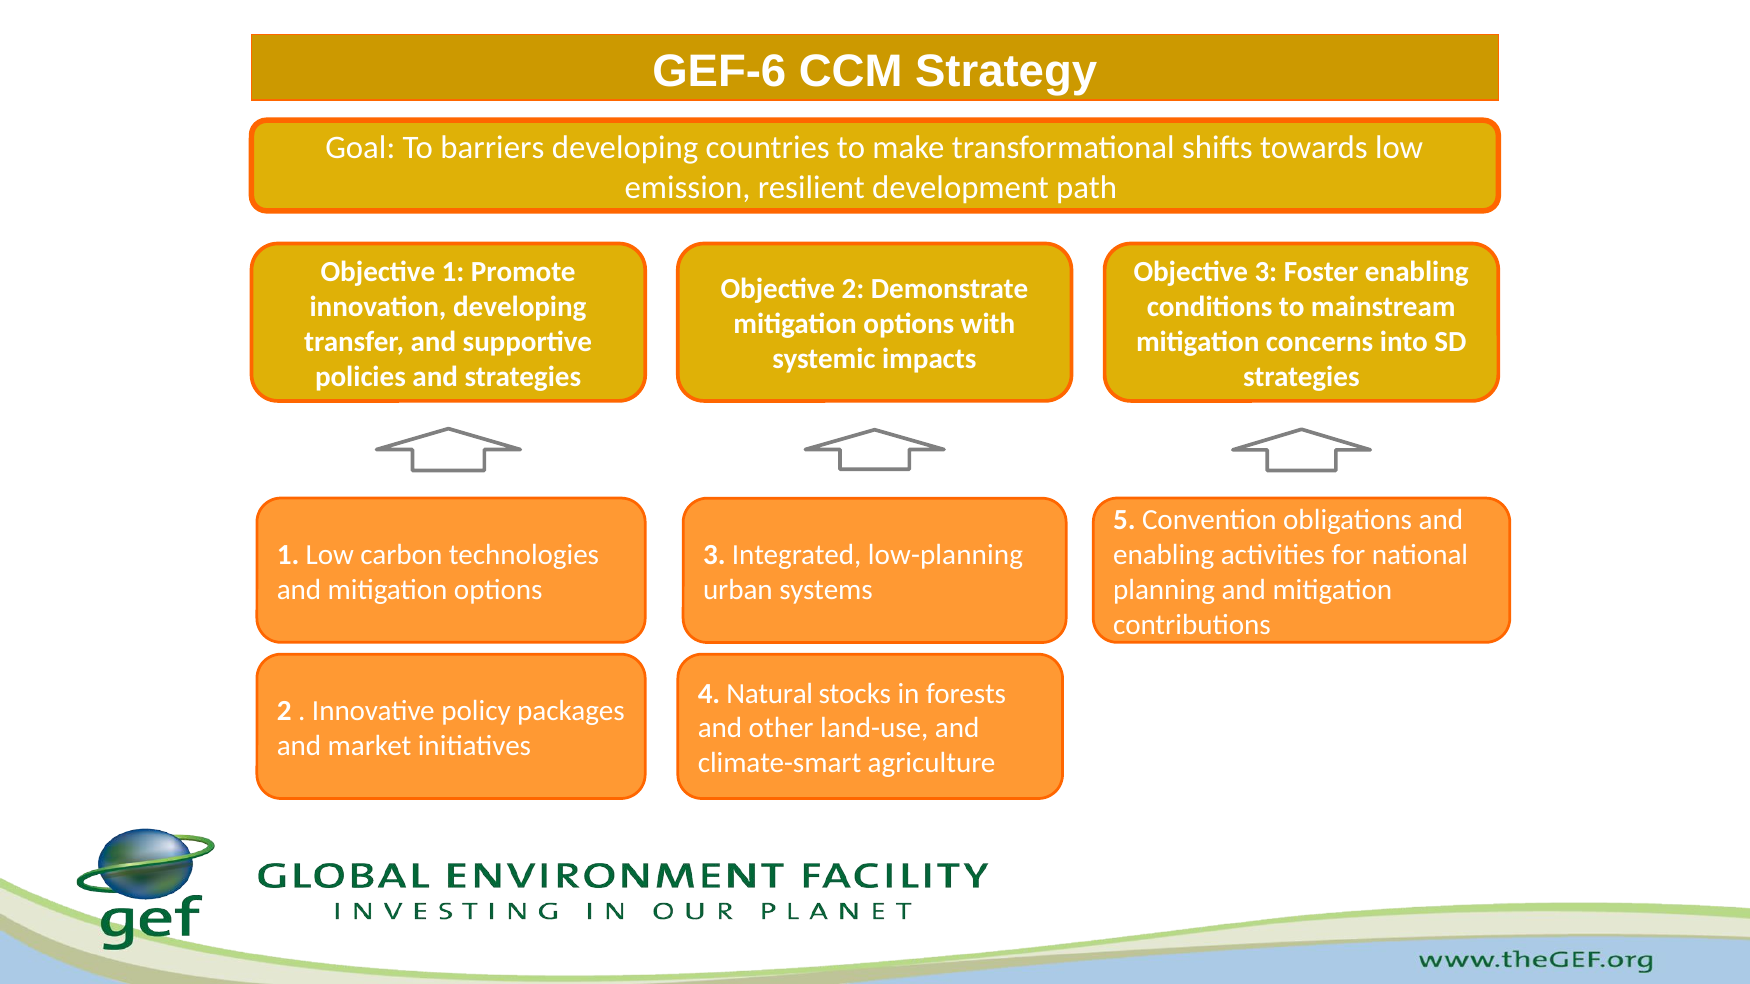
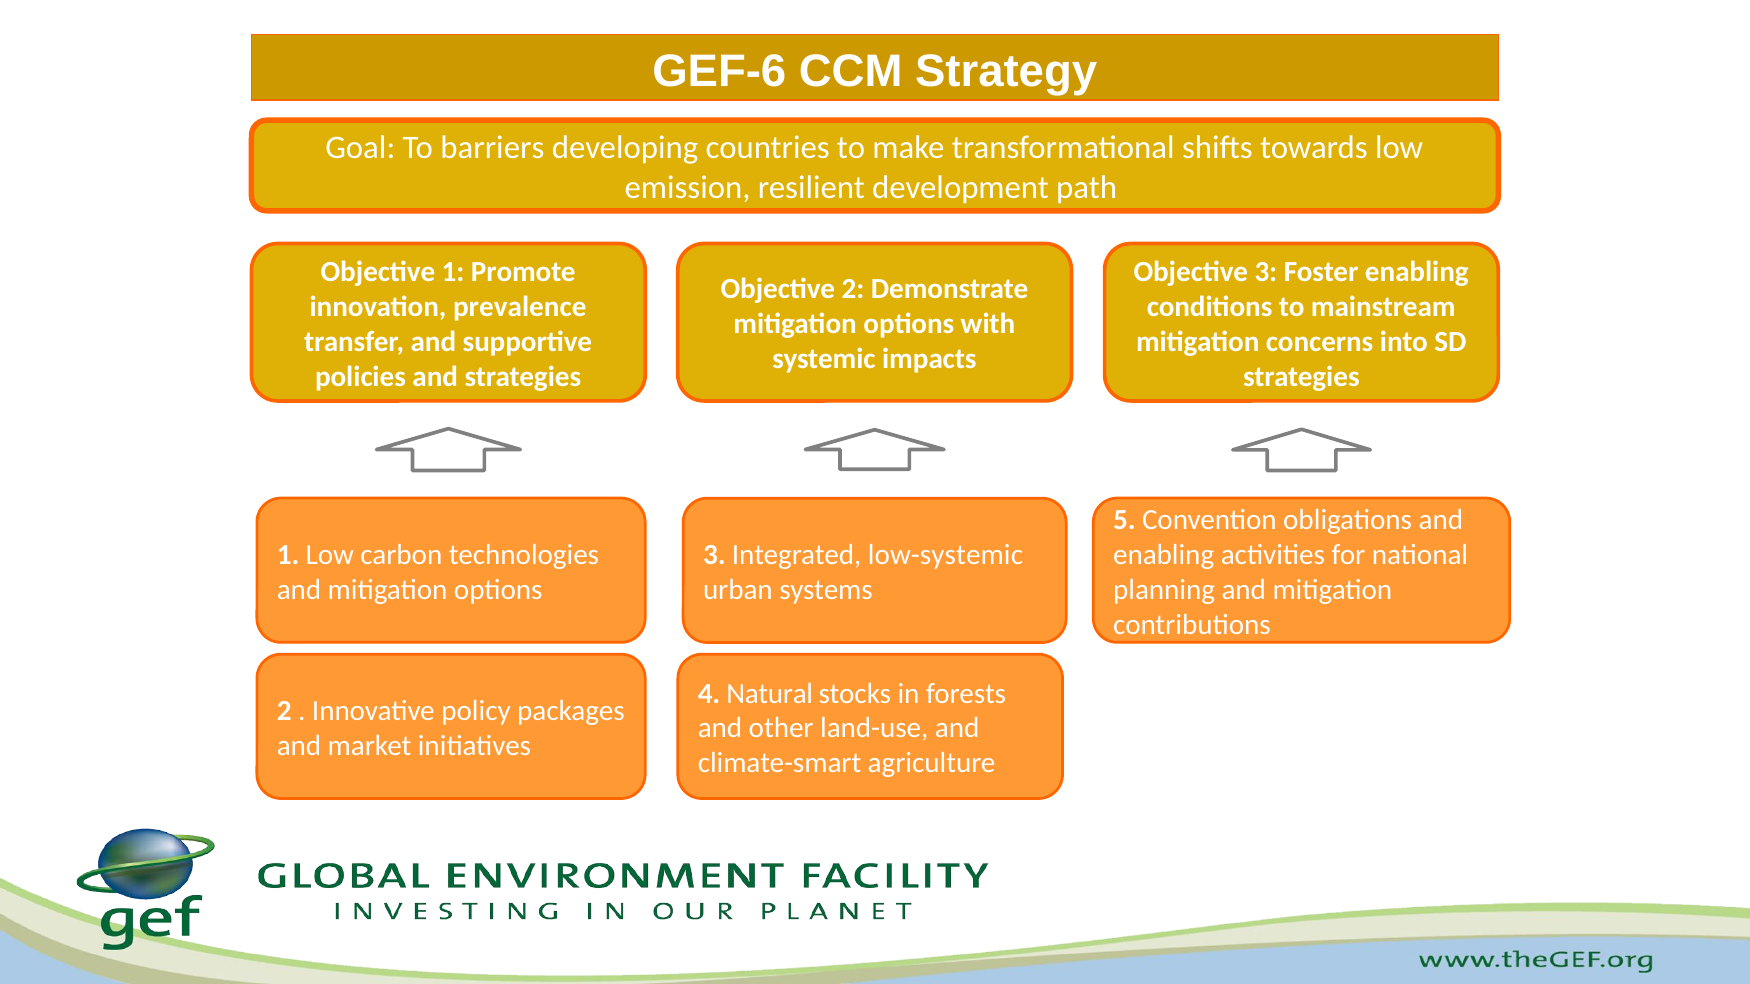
innovation developing: developing -> prevalence (520, 307)
low-planning: low-planning -> low-systemic (945, 555)
